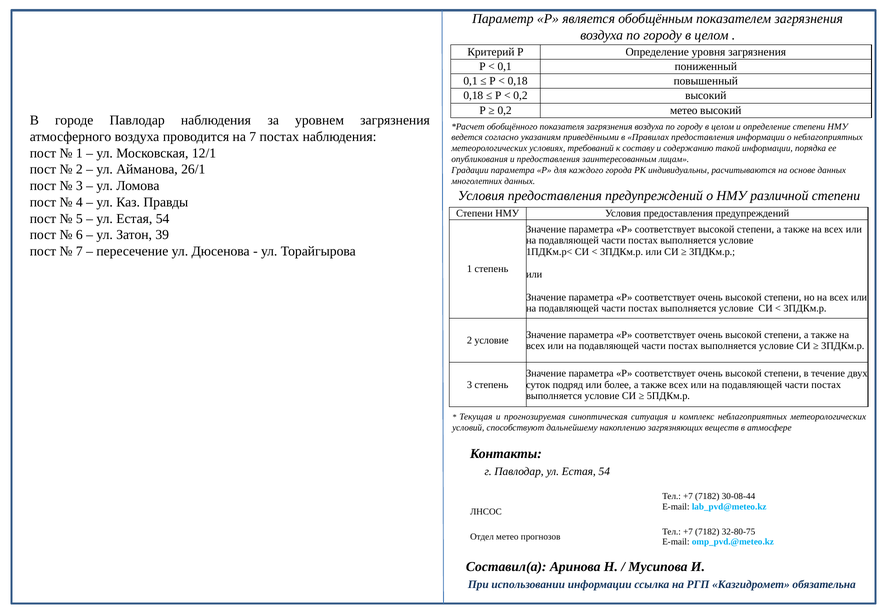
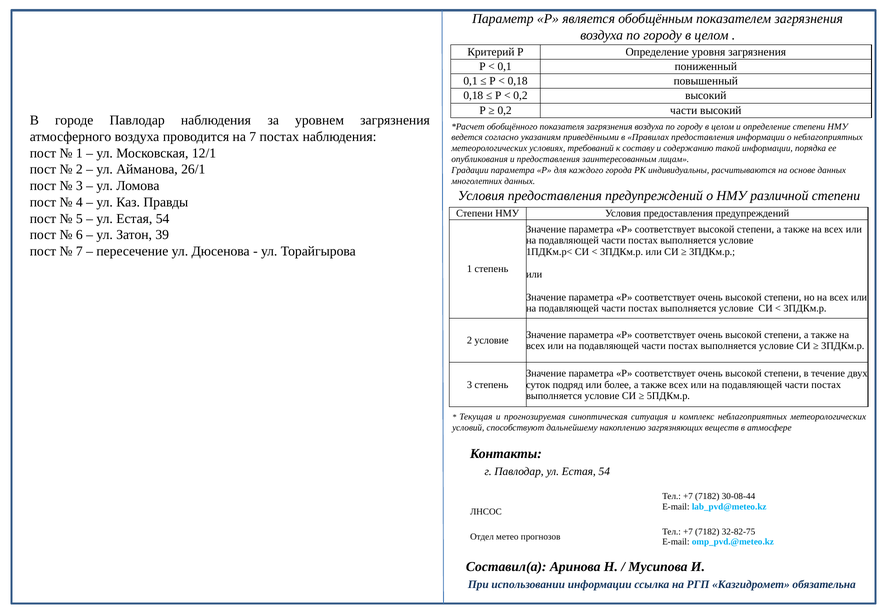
0,2 метео: метео -> части (684, 110)
32-80-75: 32-80-75 -> 32-82-75 (738, 532)
